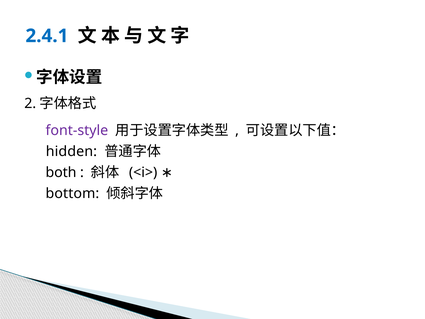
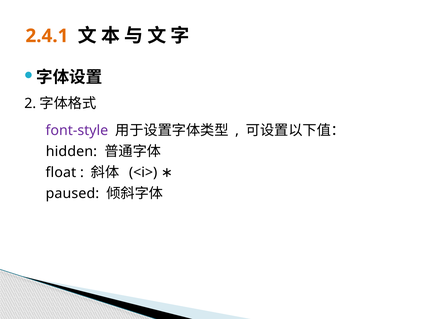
2.4.1 colour: blue -> orange (47, 36)
both: both -> float (61, 172)
bottom: bottom -> paused (72, 193)
